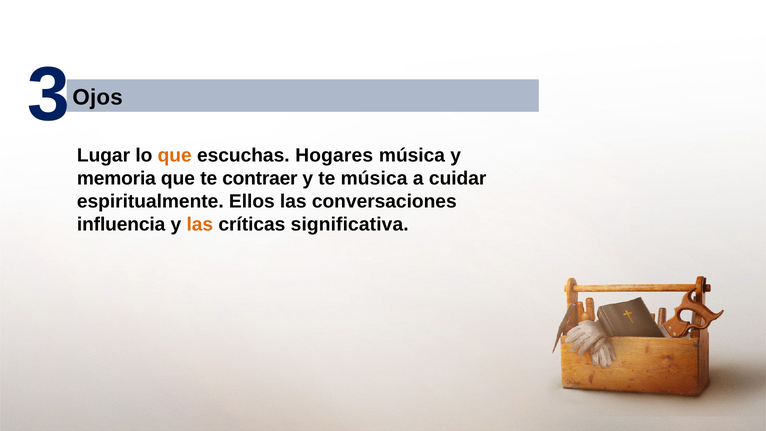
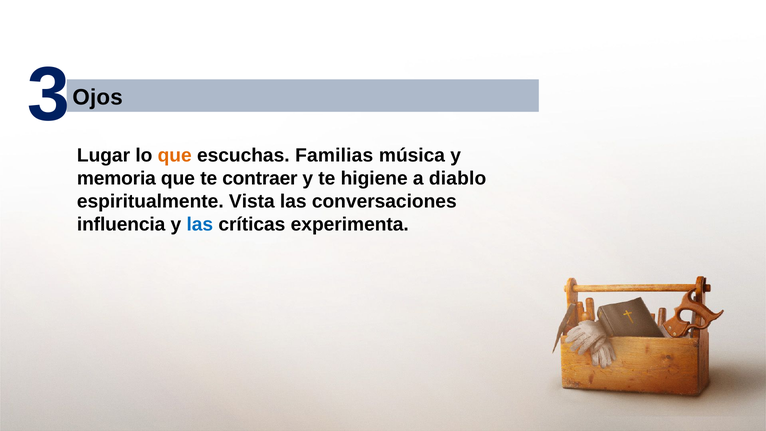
Hogares: Hogares -> Familias (334, 155)
te música: música -> higiene (374, 178)
cuidar: cuidar -> diablo (458, 178)
Ellos: Ellos -> Vista (252, 201)
las colour: orange -> blue (200, 224)
significativa: significativa -> experimenta (350, 224)
